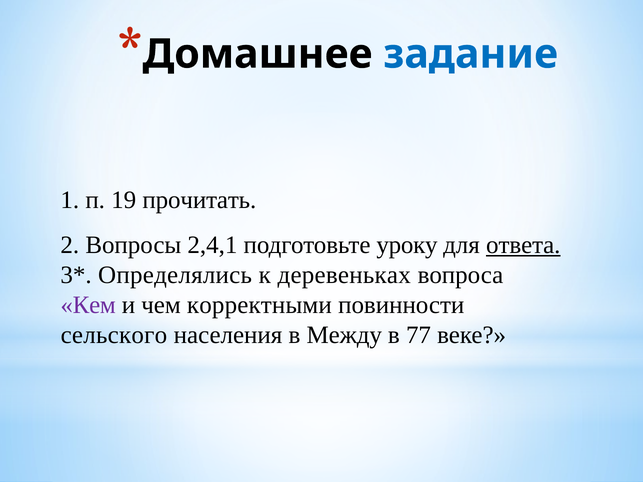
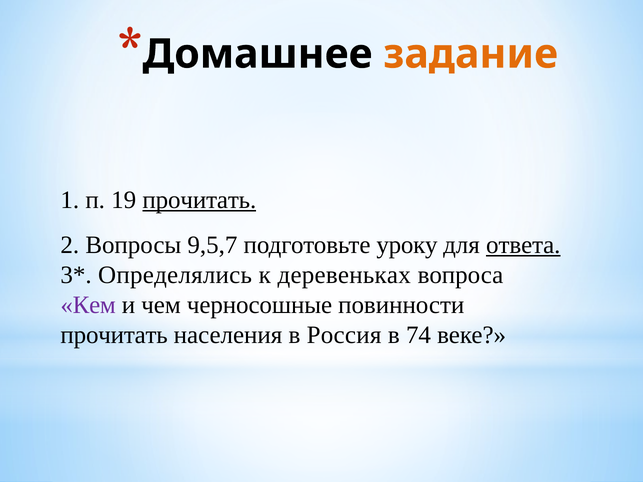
задание colour: blue -> orange (471, 54)
прочитать underline: none -> present (199, 200)
2,4,1: 2,4,1 -> 9,5,7 (212, 245)
корректными: корректными -> черносошные (260, 305)
сельского: сельского -> прочитать (114, 335)
Между: Между -> Россия (344, 335)
77: 77 -> 74 (418, 335)
